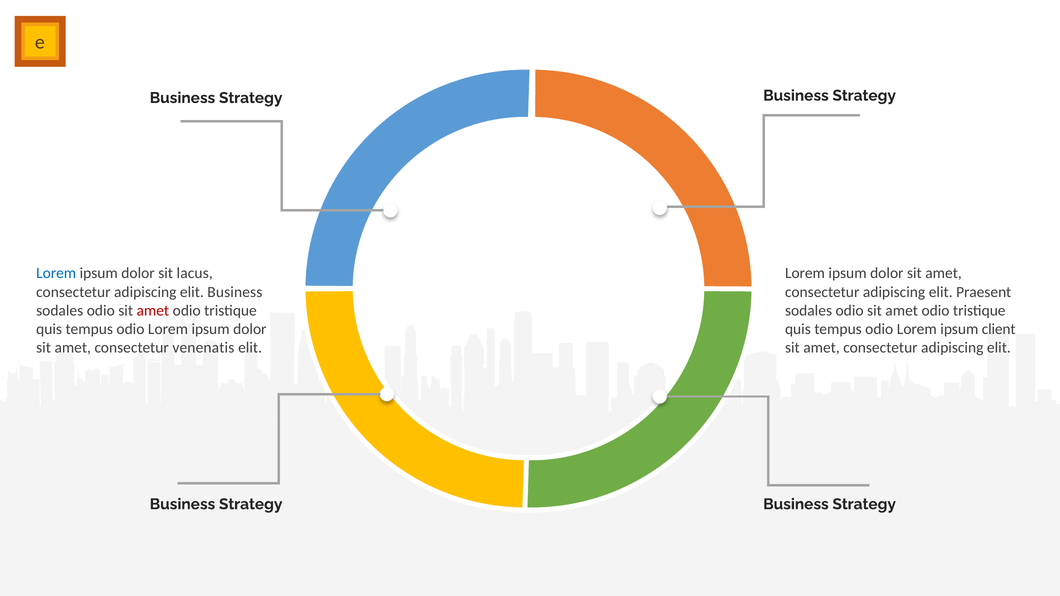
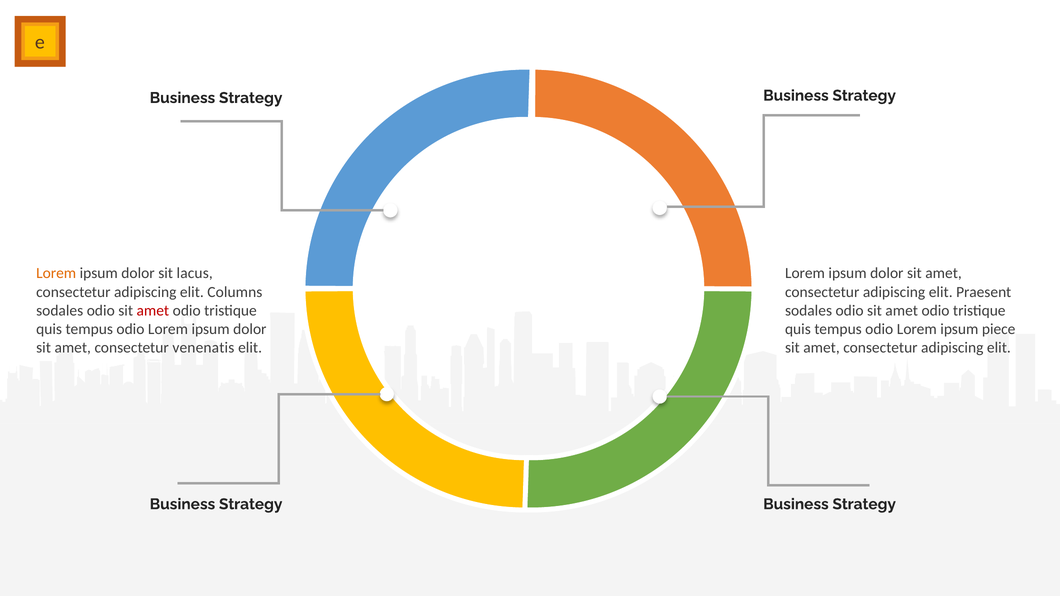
Lorem colour: blue -> orange (56, 273)
elit Business: Business -> Columns (235, 292)
client: client -> piece (999, 329)
